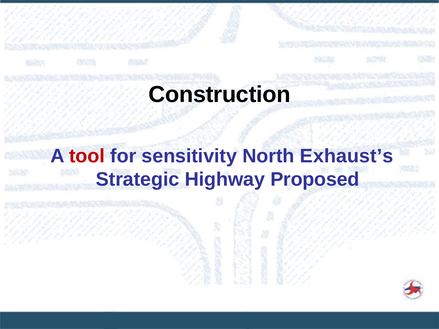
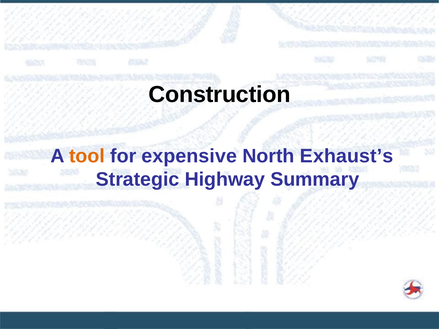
tool colour: red -> orange (87, 156)
sensitivity: sensitivity -> expensive (189, 156)
Proposed: Proposed -> Summary (315, 180)
